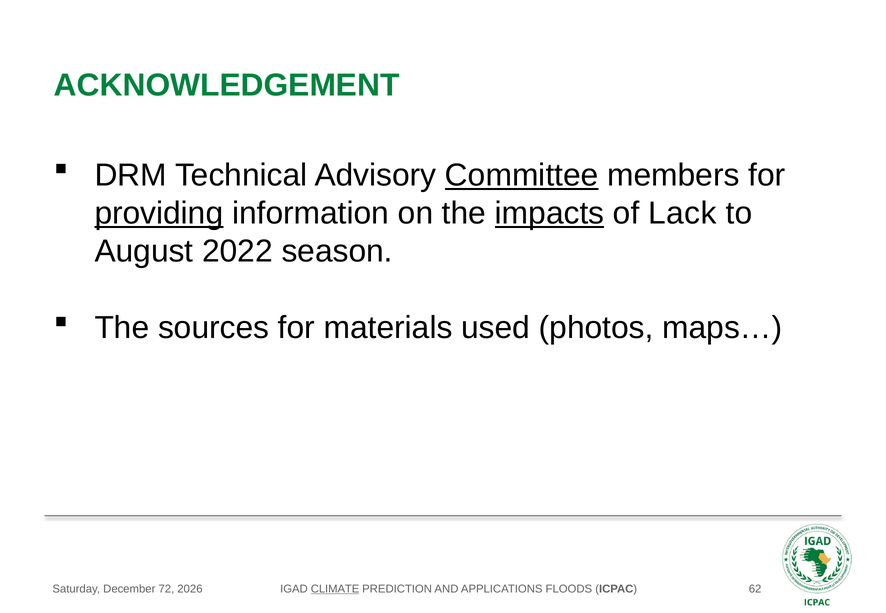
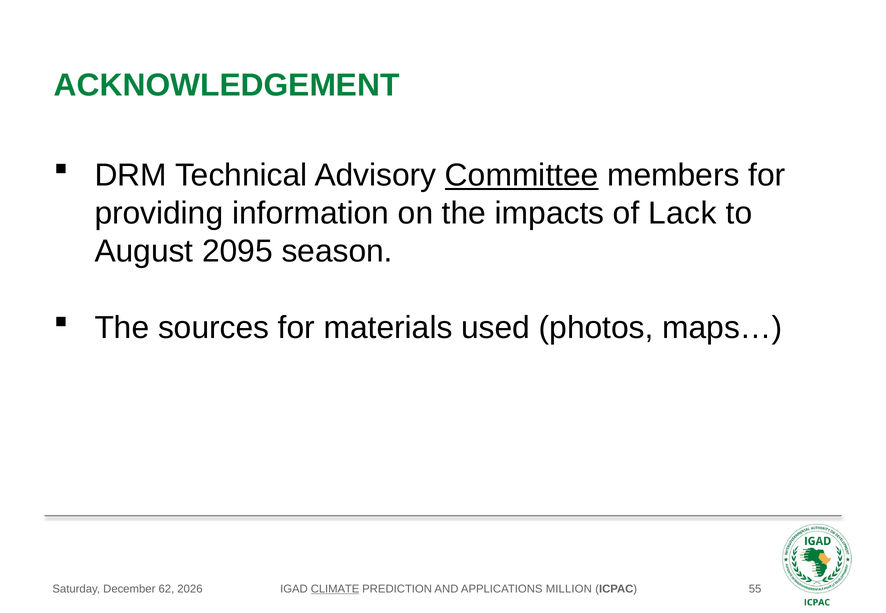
providing underline: present -> none (159, 213)
impacts underline: present -> none (550, 213)
2022: 2022 -> 2095 (237, 252)
72: 72 -> 62 (166, 589)
FLOODS: FLOODS -> MILLION (569, 589)
62: 62 -> 55 (755, 589)
